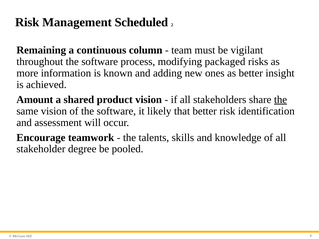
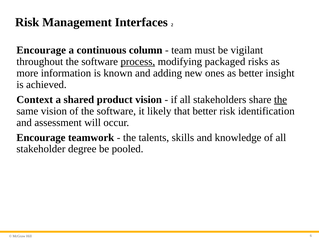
Scheduled: Scheduled -> Interfaces (141, 22)
Remaining: Remaining -> Encourage (41, 50)
process underline: none -> present (138, 62)
Amount: Amount -> Context (35, 100)
